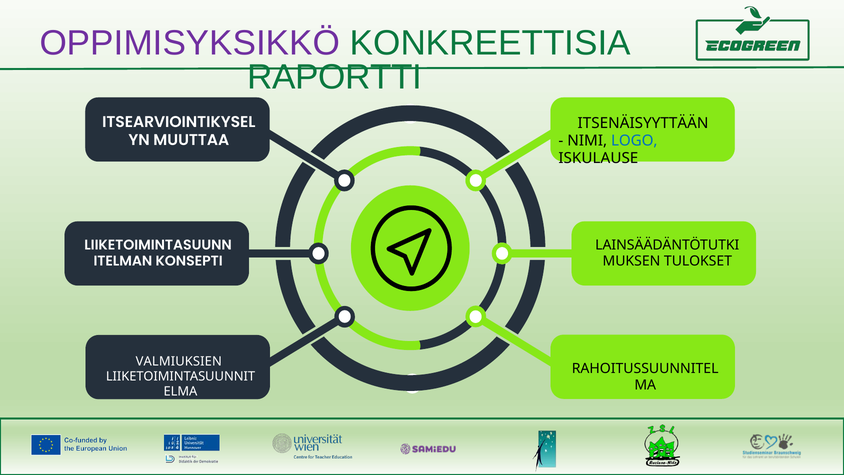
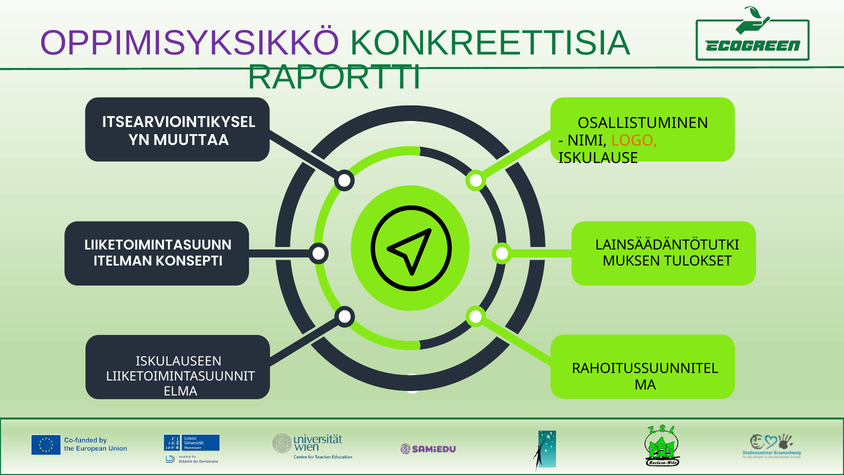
ITSENÄISYYTTÄÄN: ITSENÄISYYTTÄÄN -> OSALLISTUMINEN (643, 123)
LOGO colour: blue -> orange (634, 141)
VALMIUKSIEN: VALMIUKSIEN -> ISKULAUSEEN (179, 361)
